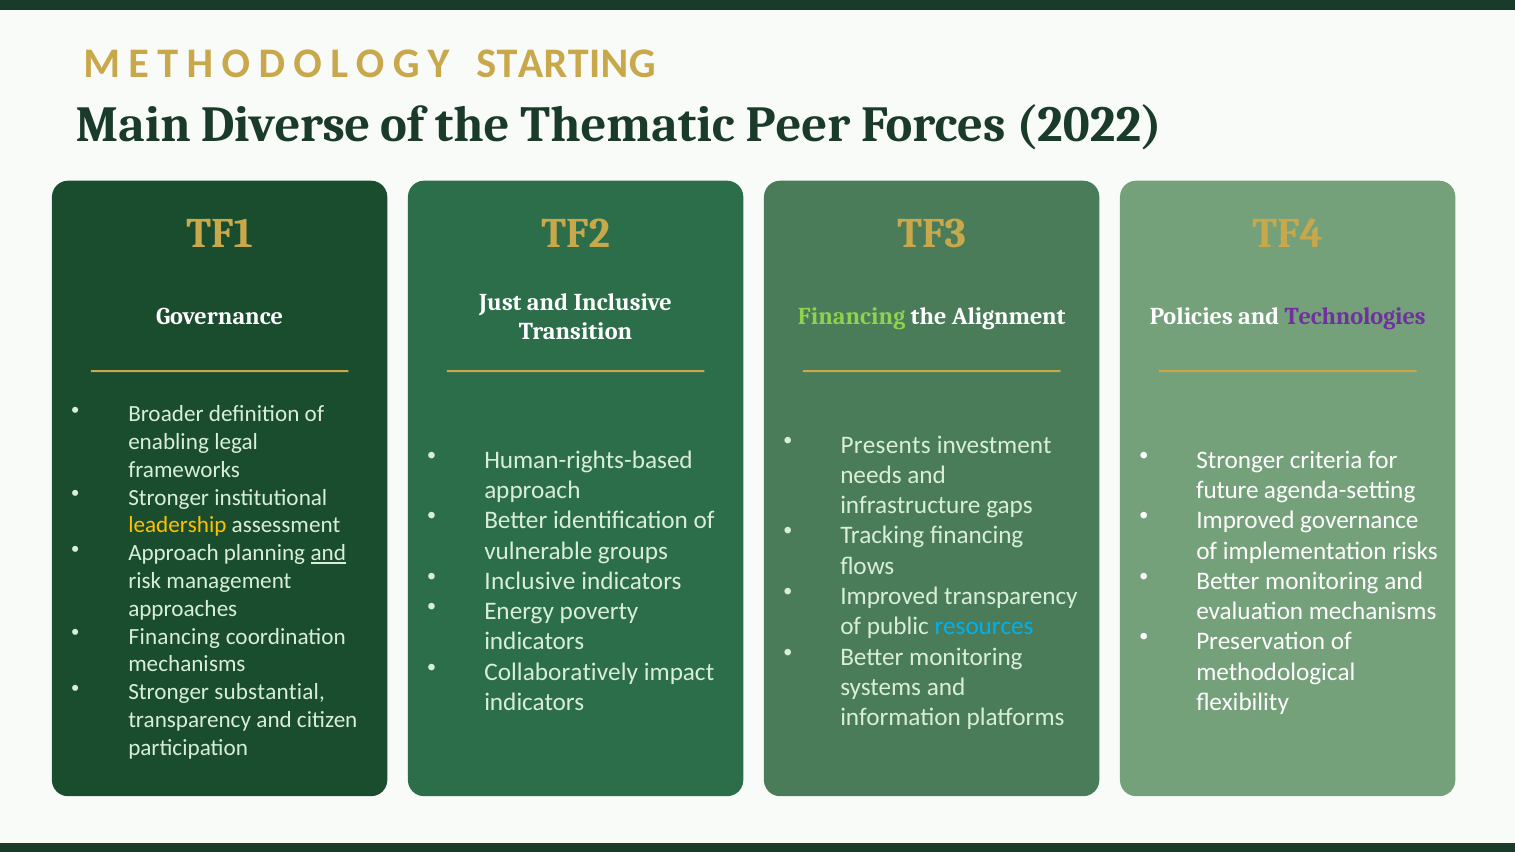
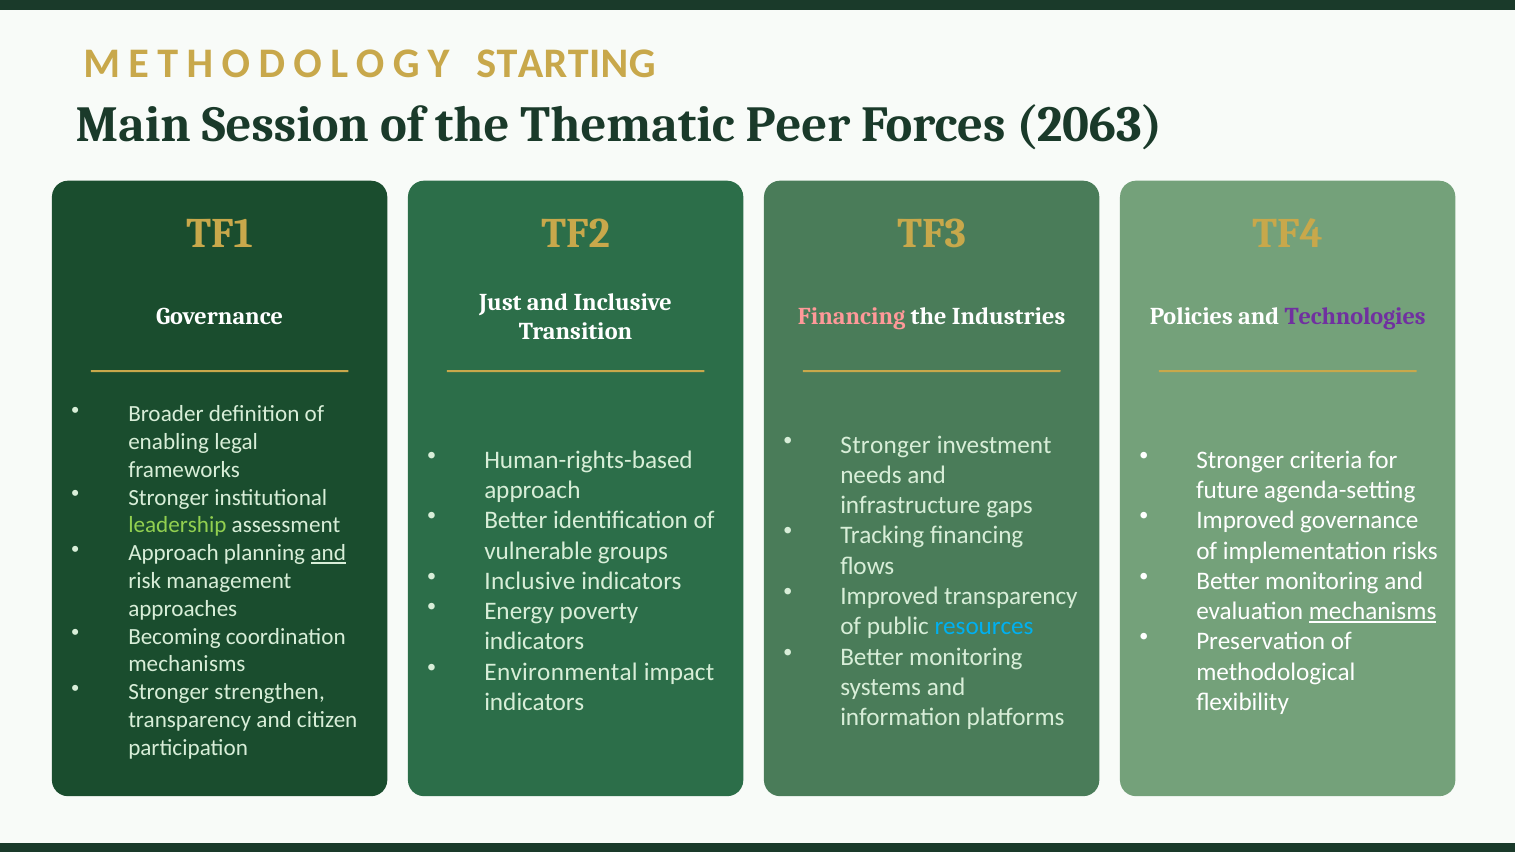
Diverse: Diverse -> Session (285, 125)
2022: 2022 -> 2063 (1089, 125)
Financing colour: light green -> pink (852, 317)
Alignment: Alignment -> Industries (1009, 317)
Presents: Presents -> Stronger (886, 445)
leadership colour: yellow -> light green (177, 525)
mechanisms underline: none -> present (1373, 612)
Financing: Financing -> Becoming (174, 637)
Collaboratively: Collaboratively -> Environmental (561, 672)
substantial: substantial -> strengthen (270, 692)
